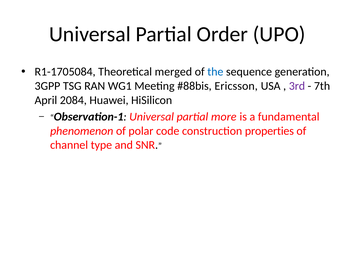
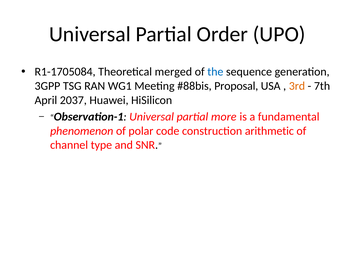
Ericsson: Ericsson -> Proposal (236, 86)
3rd colour: purple -> orange (297, 86)
2084: 2084 -> 2037 (73, 100)
properties: properties -> arithmetic (269, 131)
